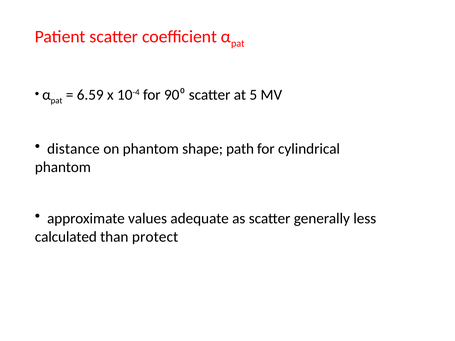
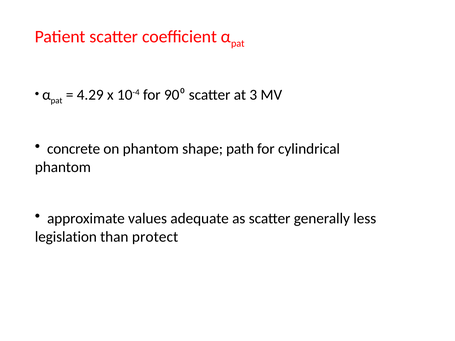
6.59: 6.59 -> 4.29 (90, 95)
5: 5 -> 3 (253, 95)
distance: distance -> concrete (74, 149)
calculated: calculated -> legislation (66, 237)
